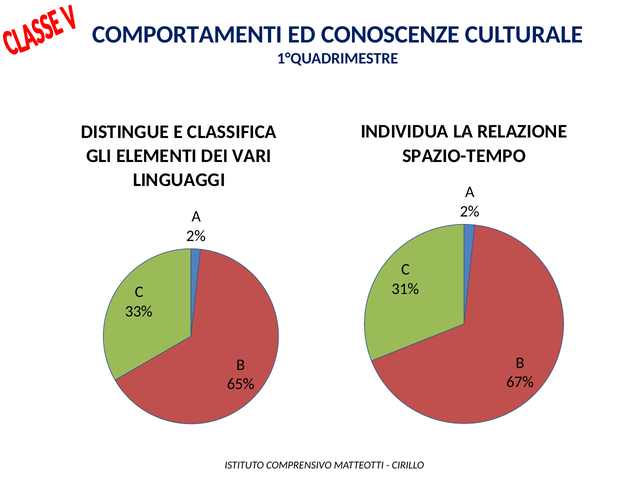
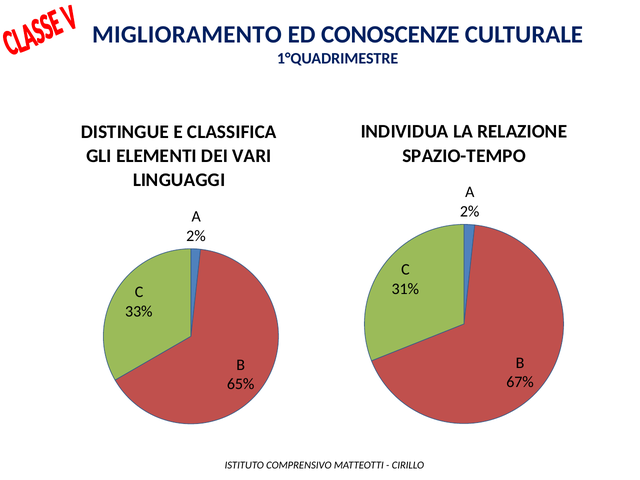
COMPORTAMENTI: COMPORTAMENTI -> MIGLIORAMENTO (187, 35)
